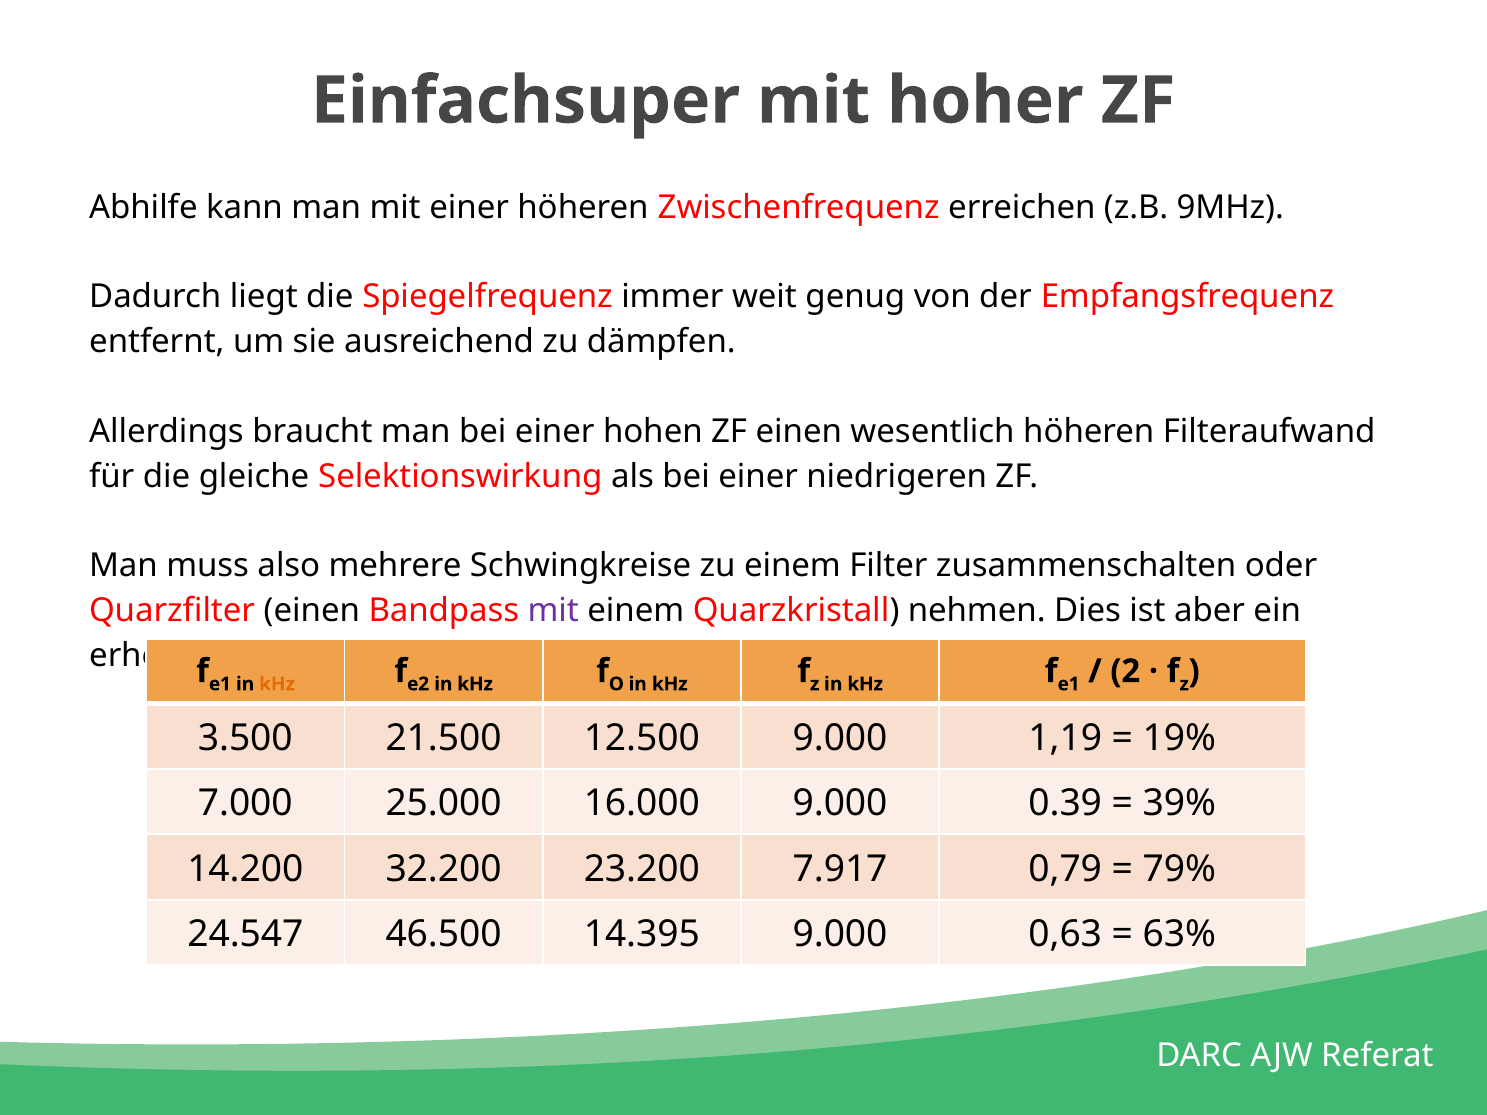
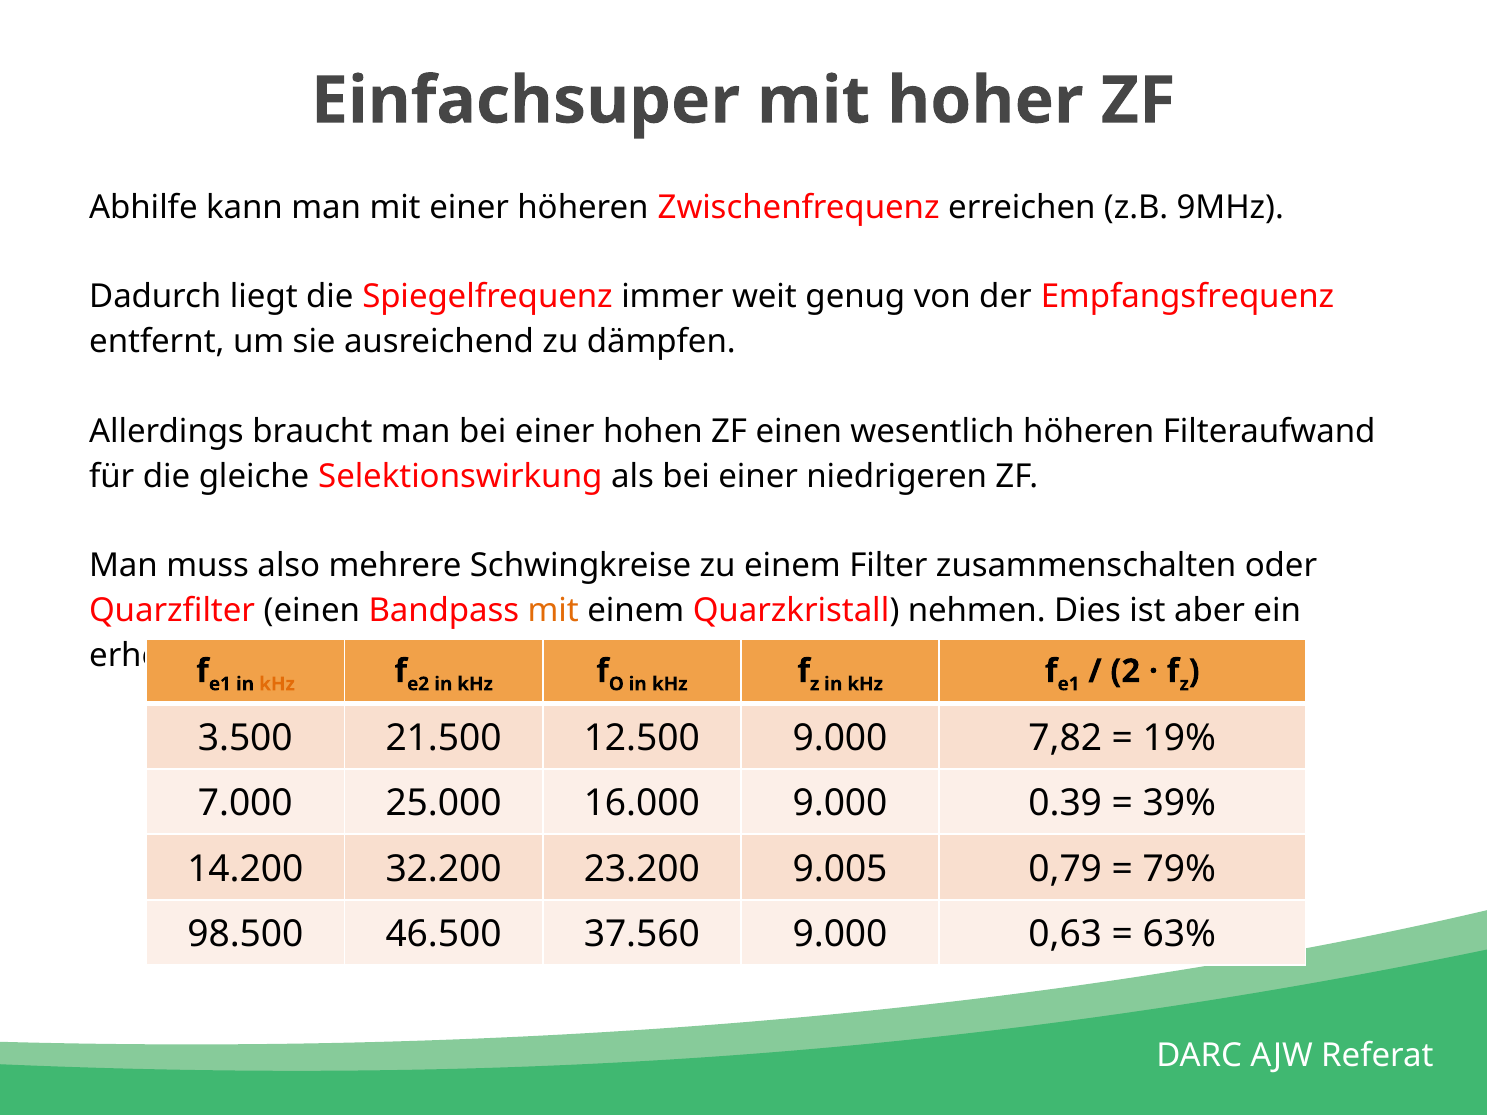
mit colour: purple -> orange (553, 611)
1,19: 1,19 -> 7,82 (1065, 738)
7.917: 7.917 -> 9.005 (840, 869)
24.547: 24.547 -> 98.500 (245, 935)
14.395: 14.395 -> 37.560 (642, 935)
